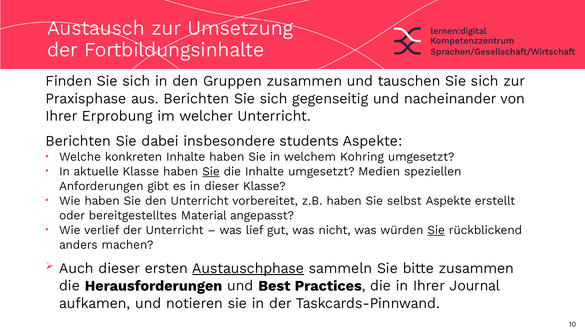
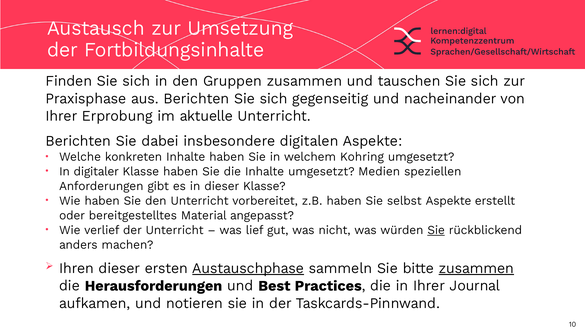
welcher: welcher -> aktuelle (206, 116)
students: students -> digitalen (309, 141)
aktuelle: aktuelle -> digitaler (96, 172)
Sie underline: present -> none (211, 172)
Auch: Auch -> Ihren (77, 268)
zusammen underline: none -> present (476, 268)
